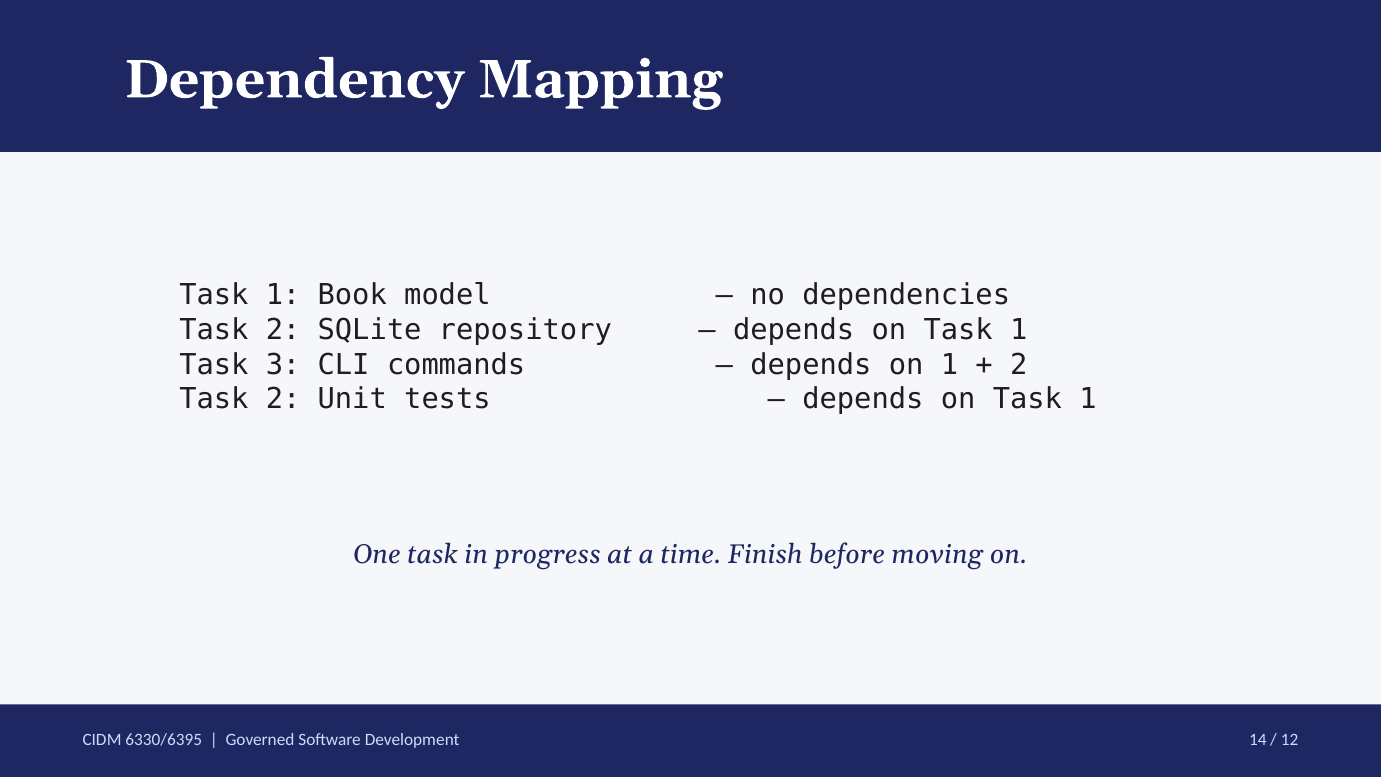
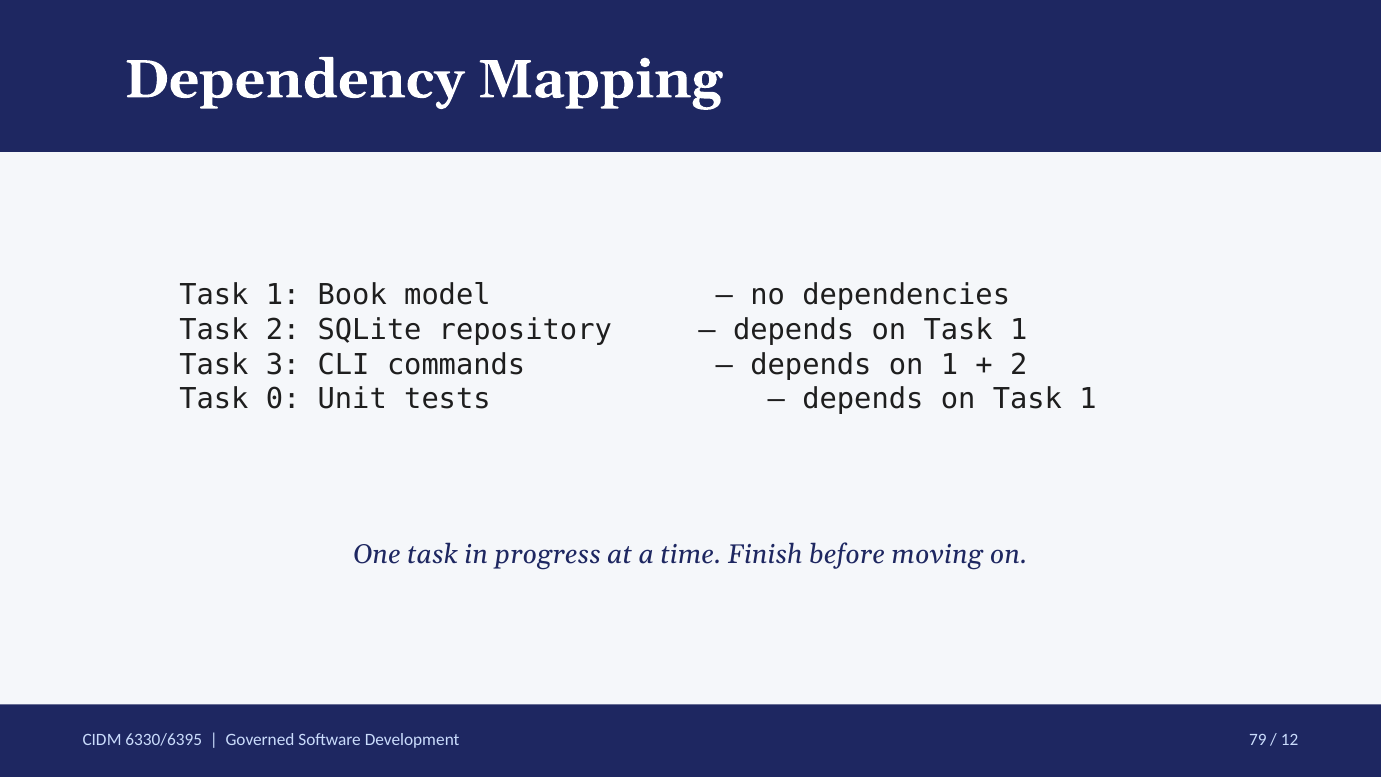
2: 2 -> 0 (283, 399)
14: 14 -> 79 (1258, 740)
